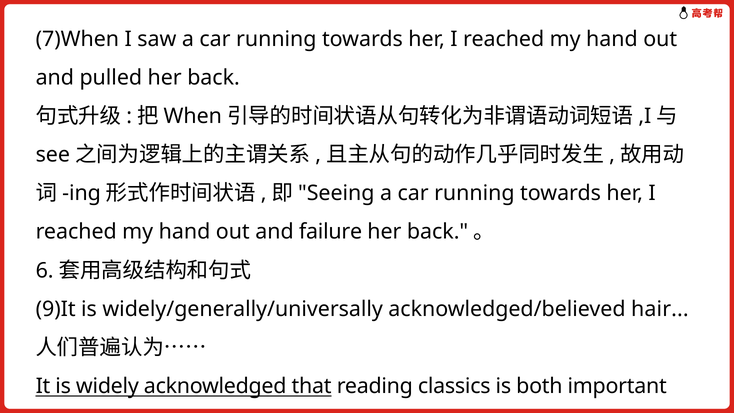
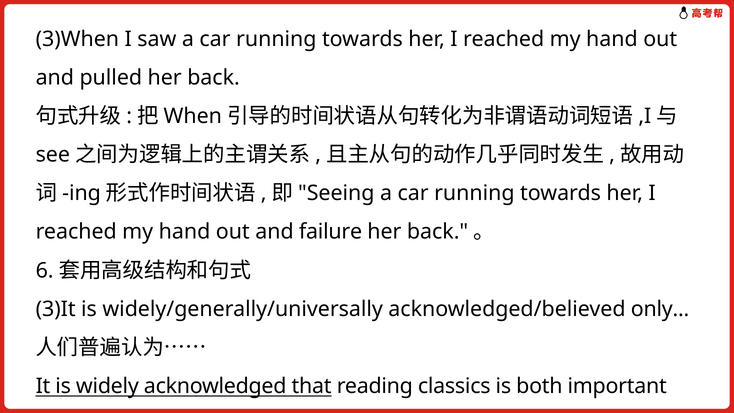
7)When: 7)When -> 3)When (77, 39)
9)It: 9)It -> 3)It (56, 309)
hair: hair -> only (660, 309)
